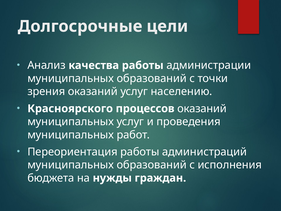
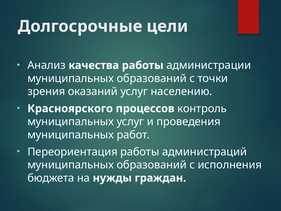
процессов оказаний: оказаний -> контроль (202, 108)
